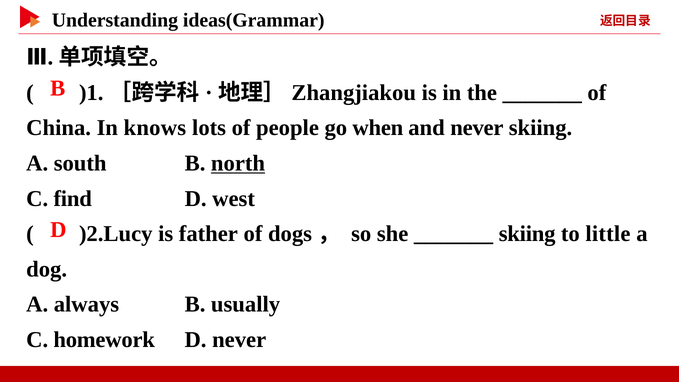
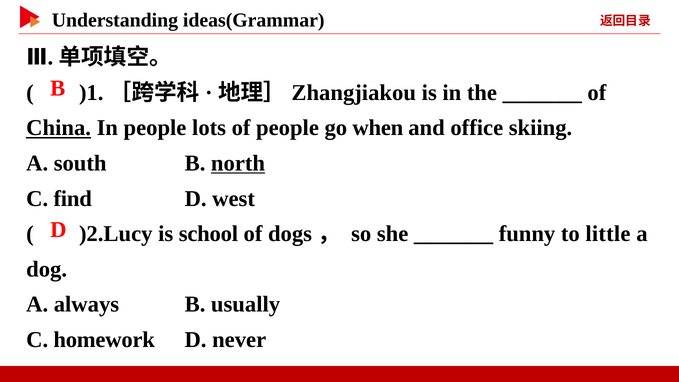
China underline: none -> present (59, 128)
In knows: knows -> people (155, 128)
and never: never -> office (477, 128)
father: father -> school (208, 234)
skiing: skiing -> funny (527, 234)
